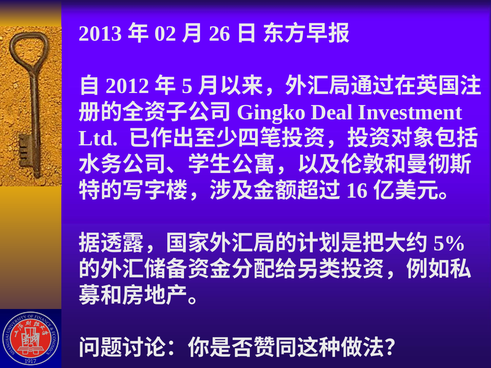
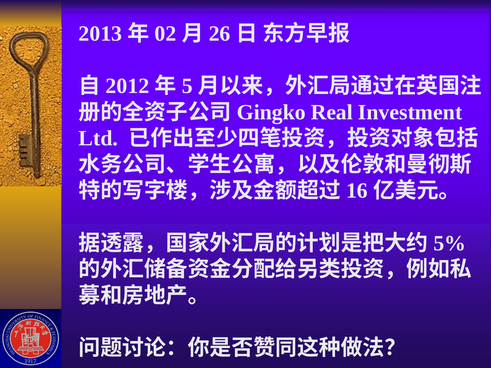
Deal: Deal -> Real (332, 112)
